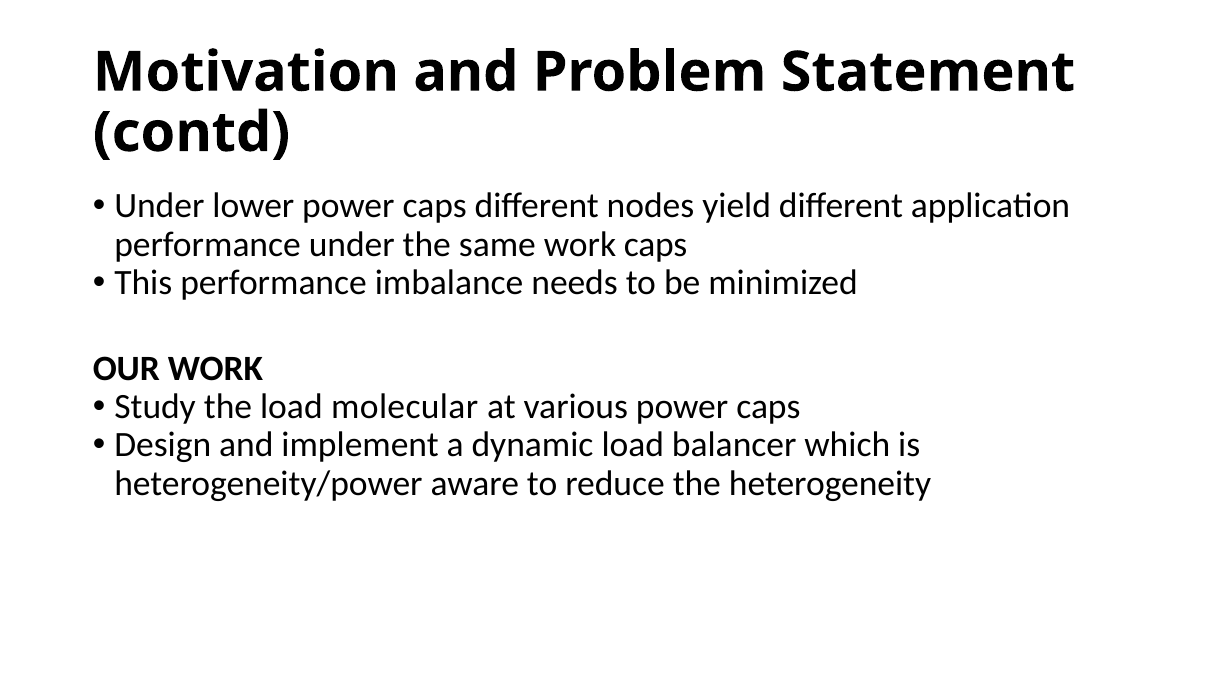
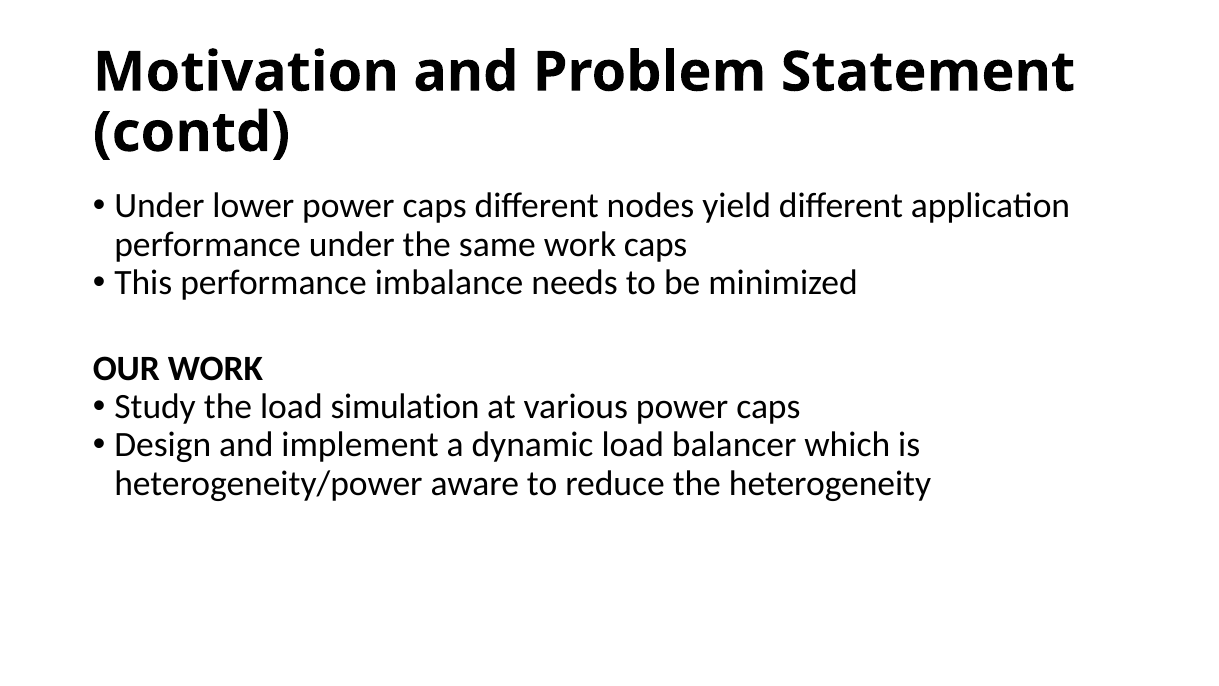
molecular: molecular -> simulation (405, 407)
